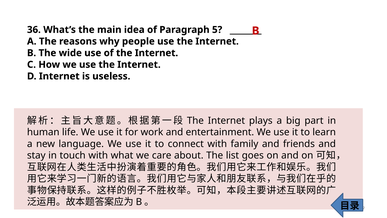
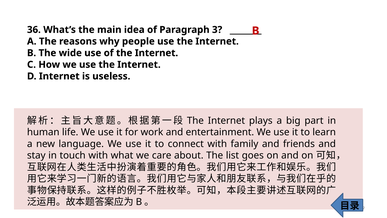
5: 5 -> 3 (217, 30)
